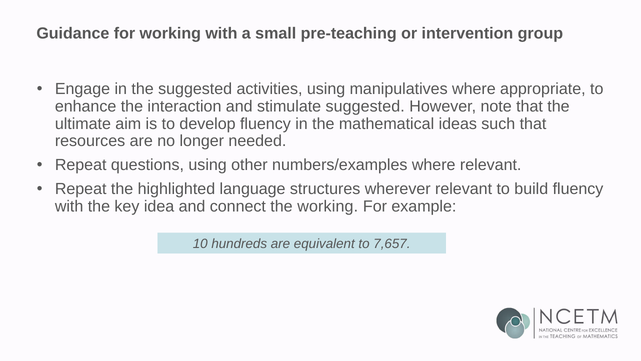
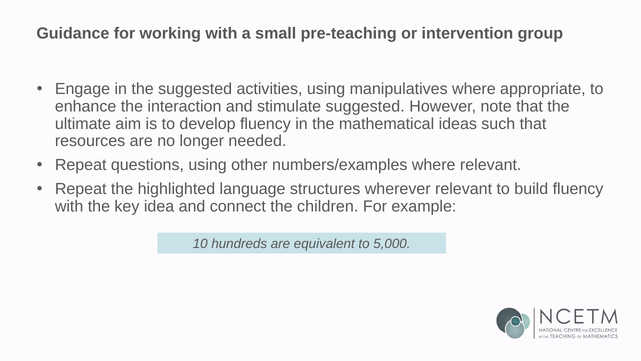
the working: working -> children (328, 206)
7,657: 7,657 -> 5,000 (392, 244)
